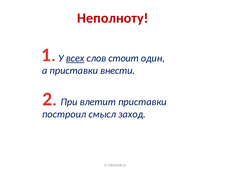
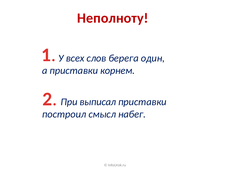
всех underline: present -> none (75, 58)
стоит: стоит -> берега (124, 58)
внести: внести -> корнем (118, 70)
влетит: влетит -> выписал (98, 102)
заход: заход -> набег (132, 114)
